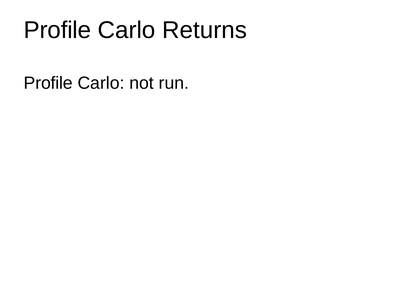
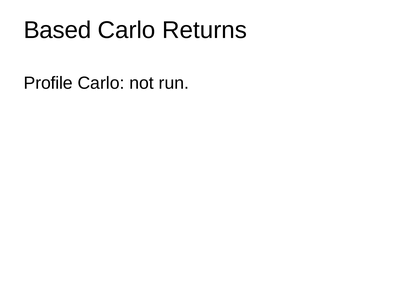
Profile: Profile -> Based (57, 30)
